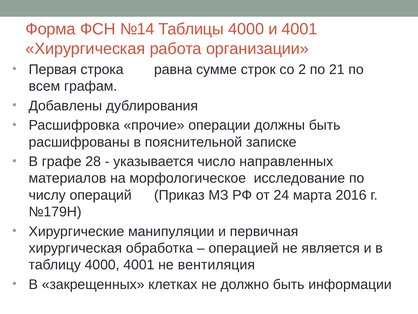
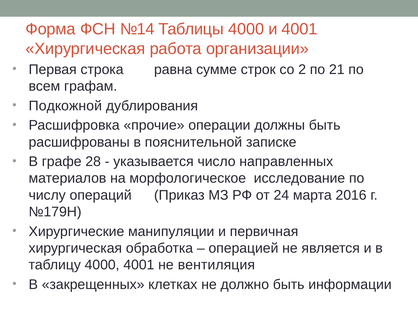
Добавлены: Добавлены -> Подкожной (65, 106)
